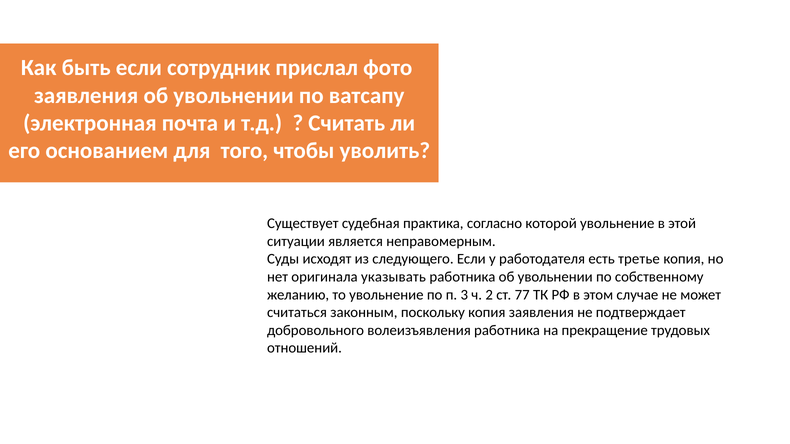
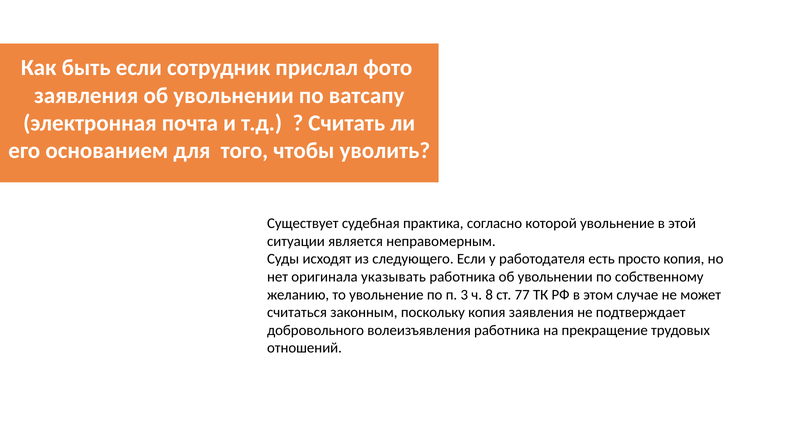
третье: третье -> просто (639, 259)
2: 2 -> 8 (489, 295)
